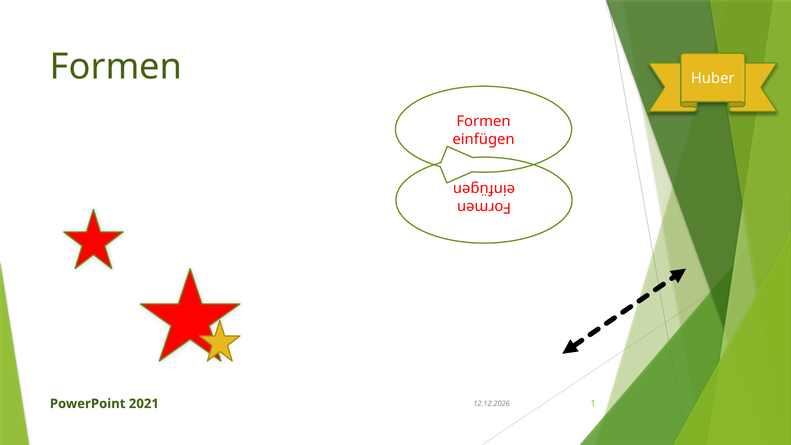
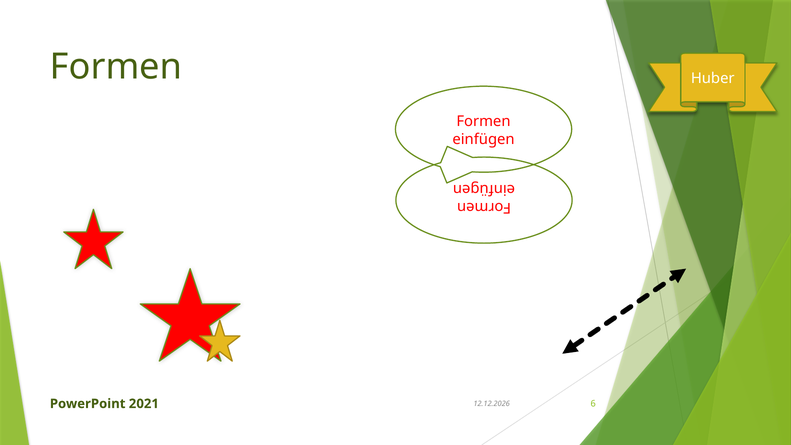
1: 1 -> 6 (593, 404)
